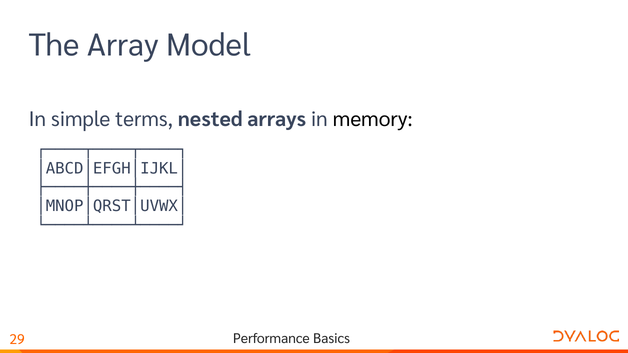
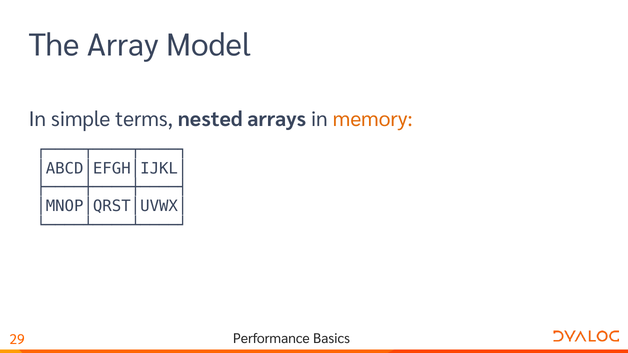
memory colour: black -> orange (373, 119)
